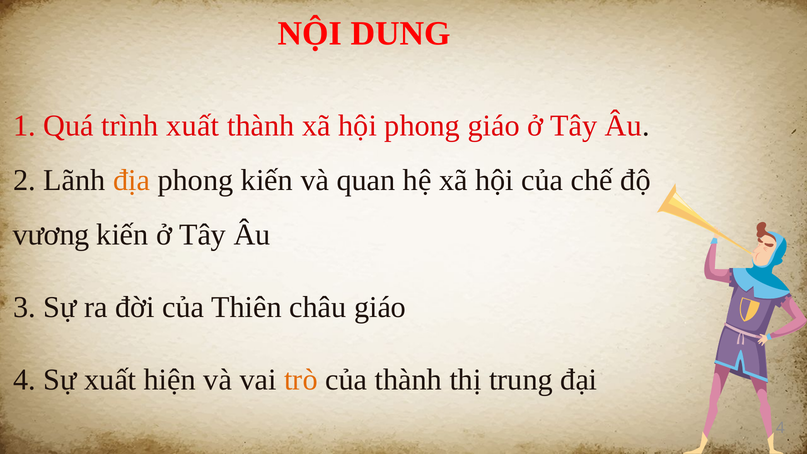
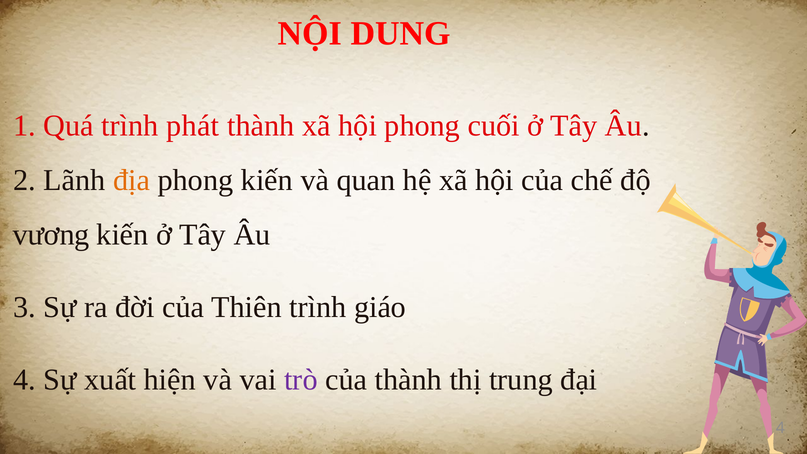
trình xuất: xuất -> phát (193, 126)
phong giáo: giáo -> cuối (494, 126)
Thiên châu: châu -> trình (318, 307)
trò colour: orange -> purple (301, 380)
